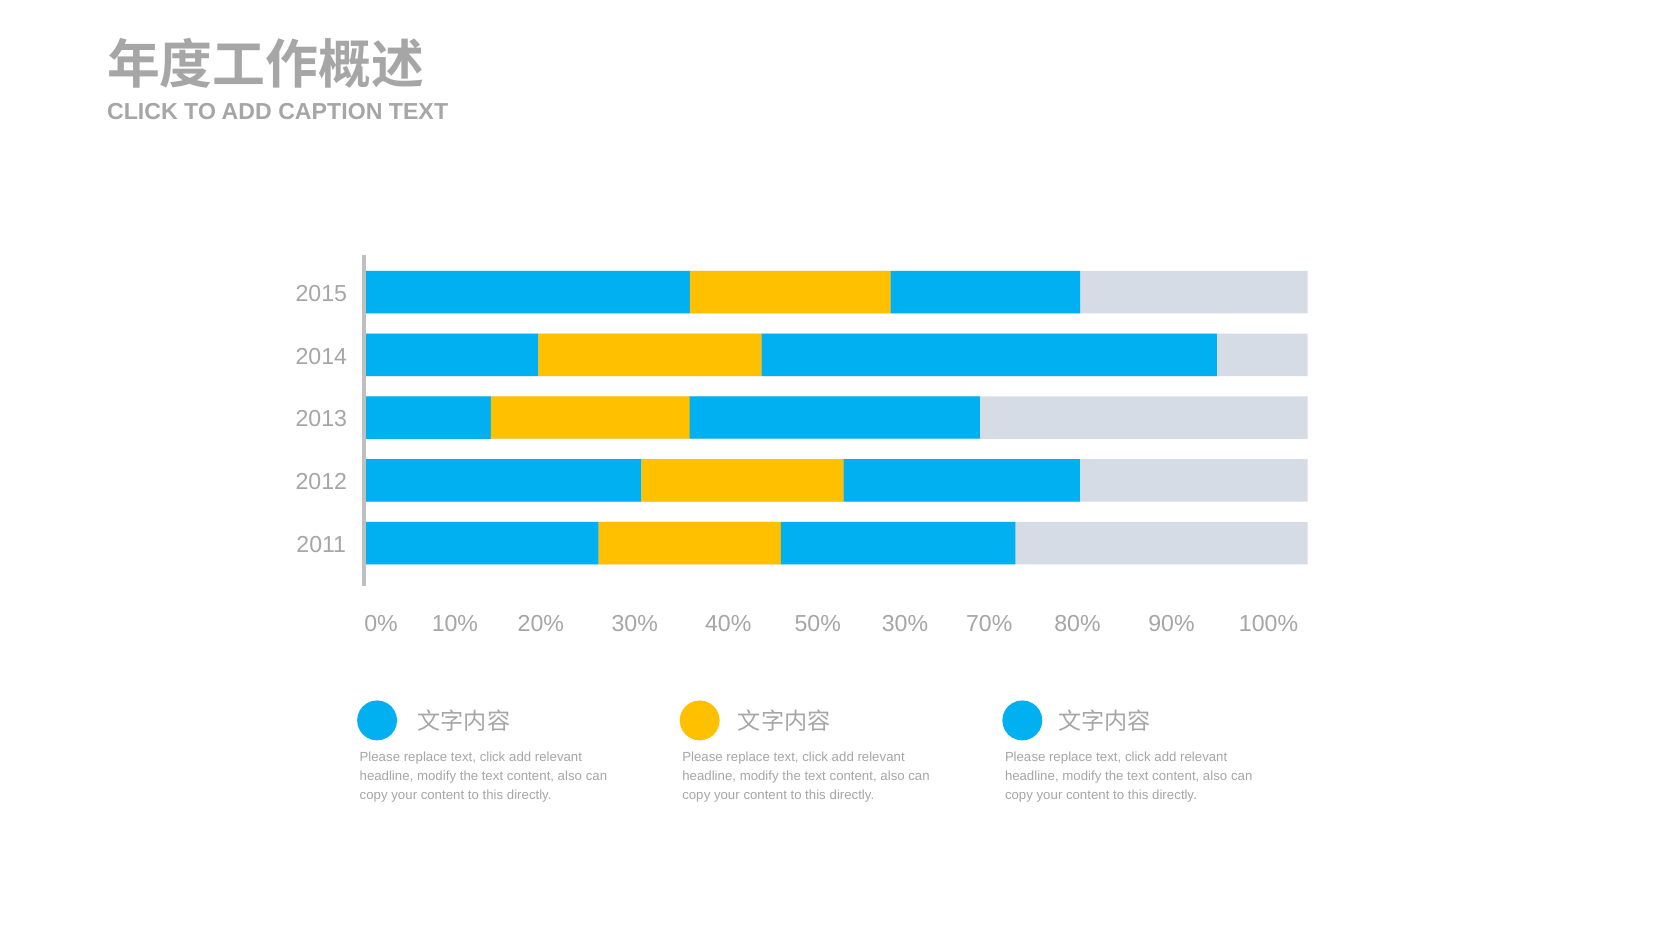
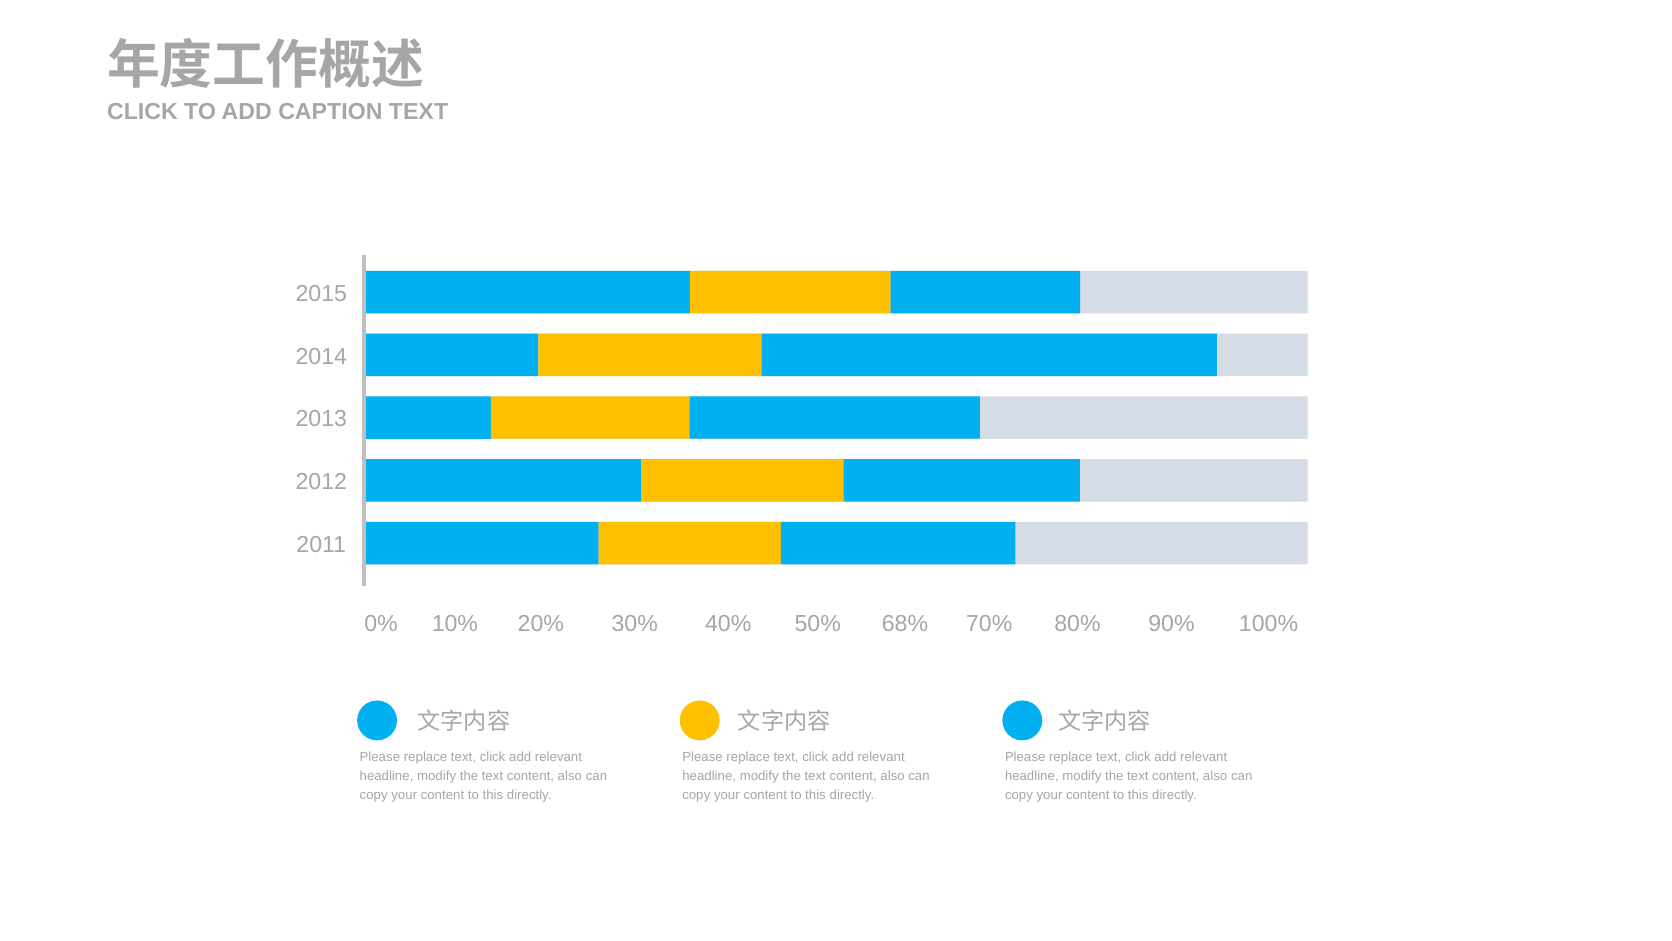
50% 30%: 30% -> 68% (905, 623)
